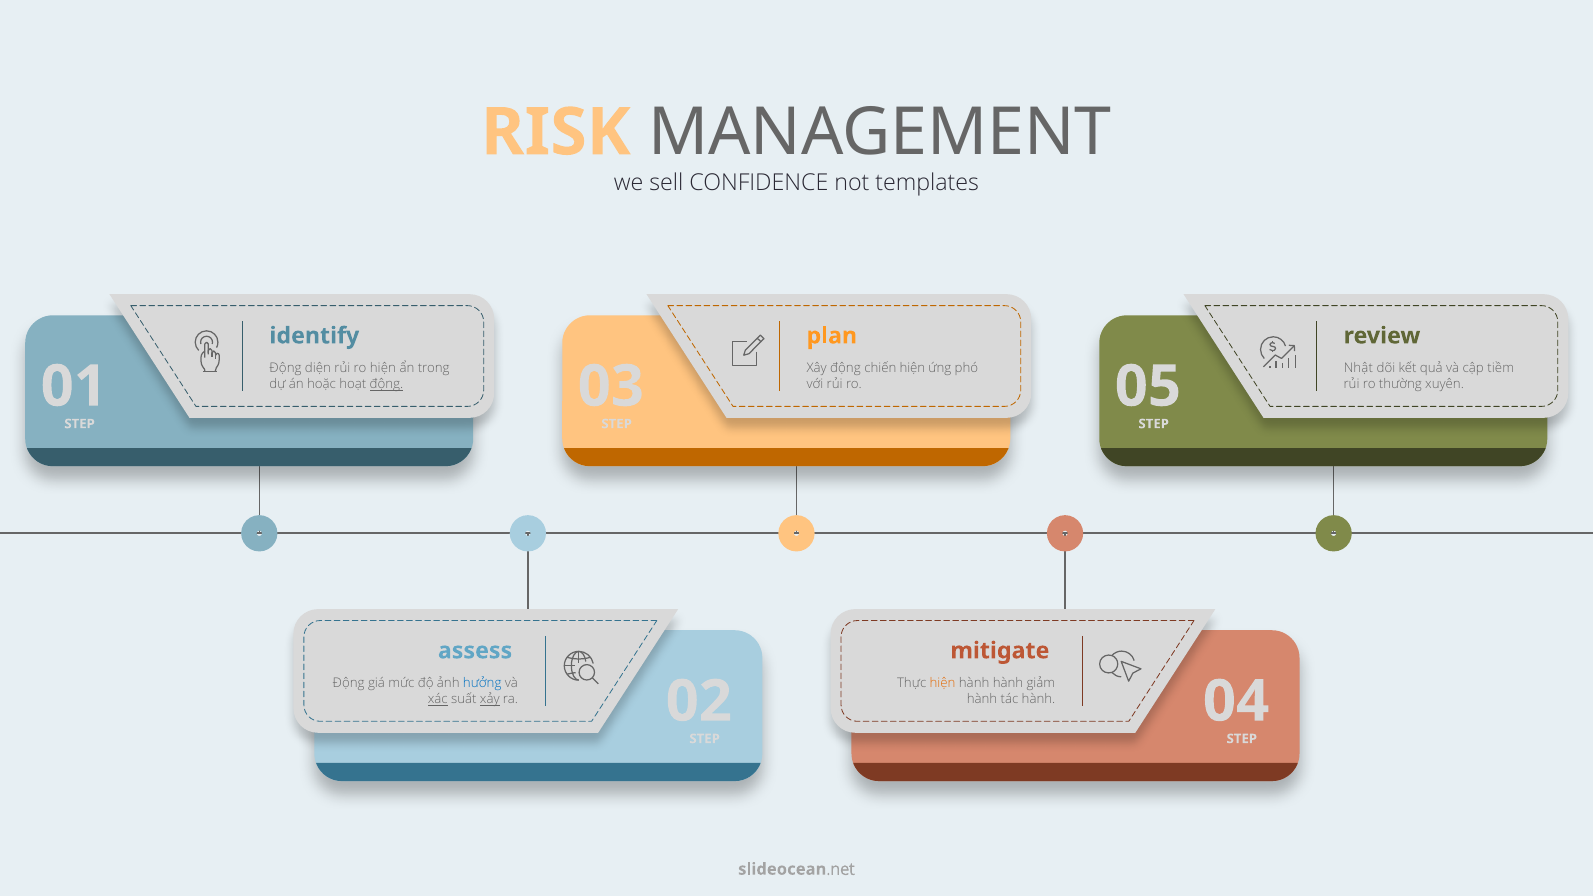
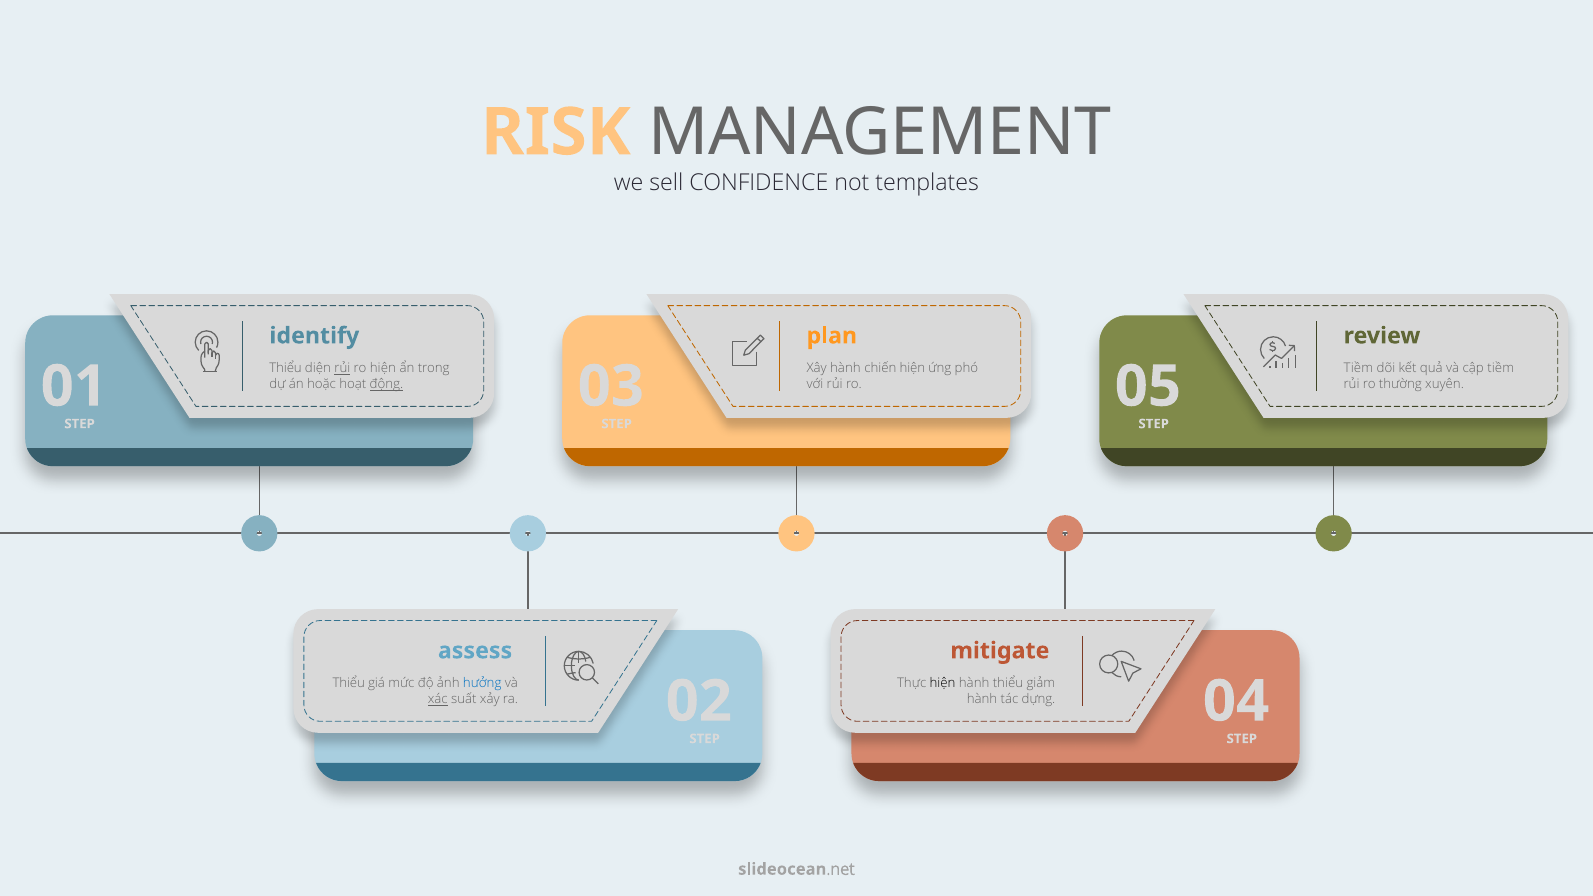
Động: Động -> Thiểu (286, 369)
rủi underline: none -> present (342, 369)
Xây động: động -> hành (845, 369)
Nhật: Nhật -> Tiềm (1358, 369)
Động: Động -> Thiểu (349, 683)
hiện colour: orange -> black (943, 683)
hành hành: hành -> thiểu (1008, 683)
xảy underline: present -> none (490, 699)
tác hành: hành -> dựng (1039, 699)
